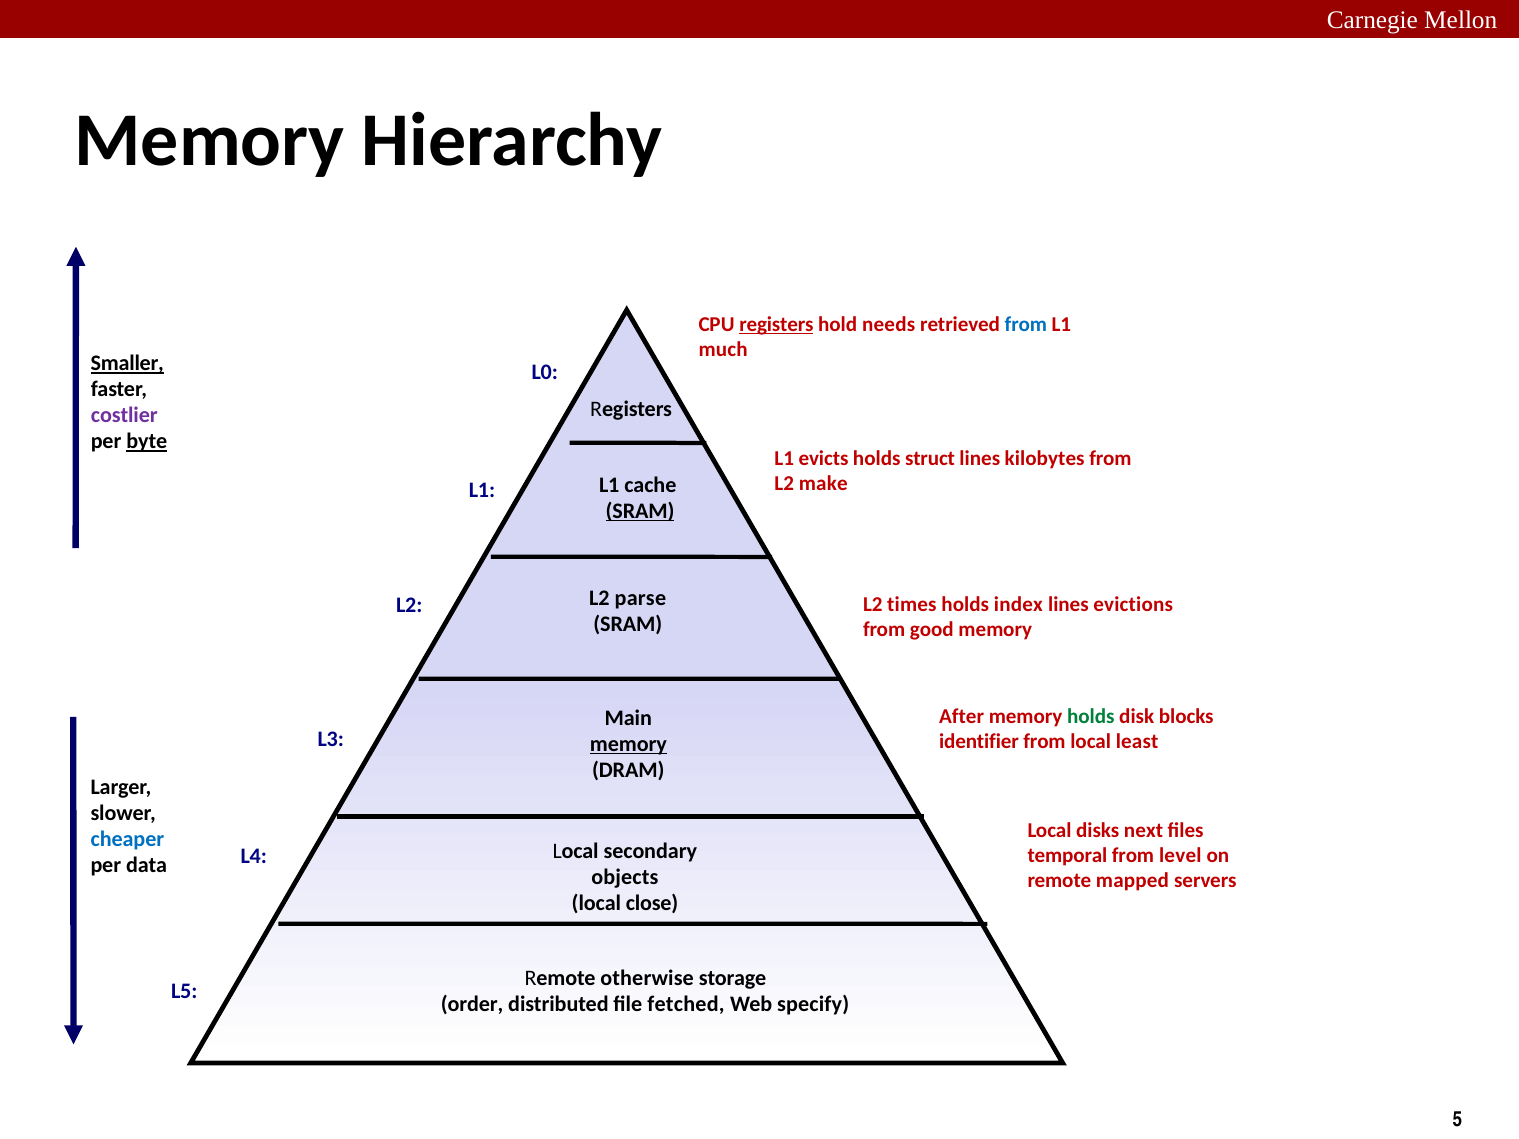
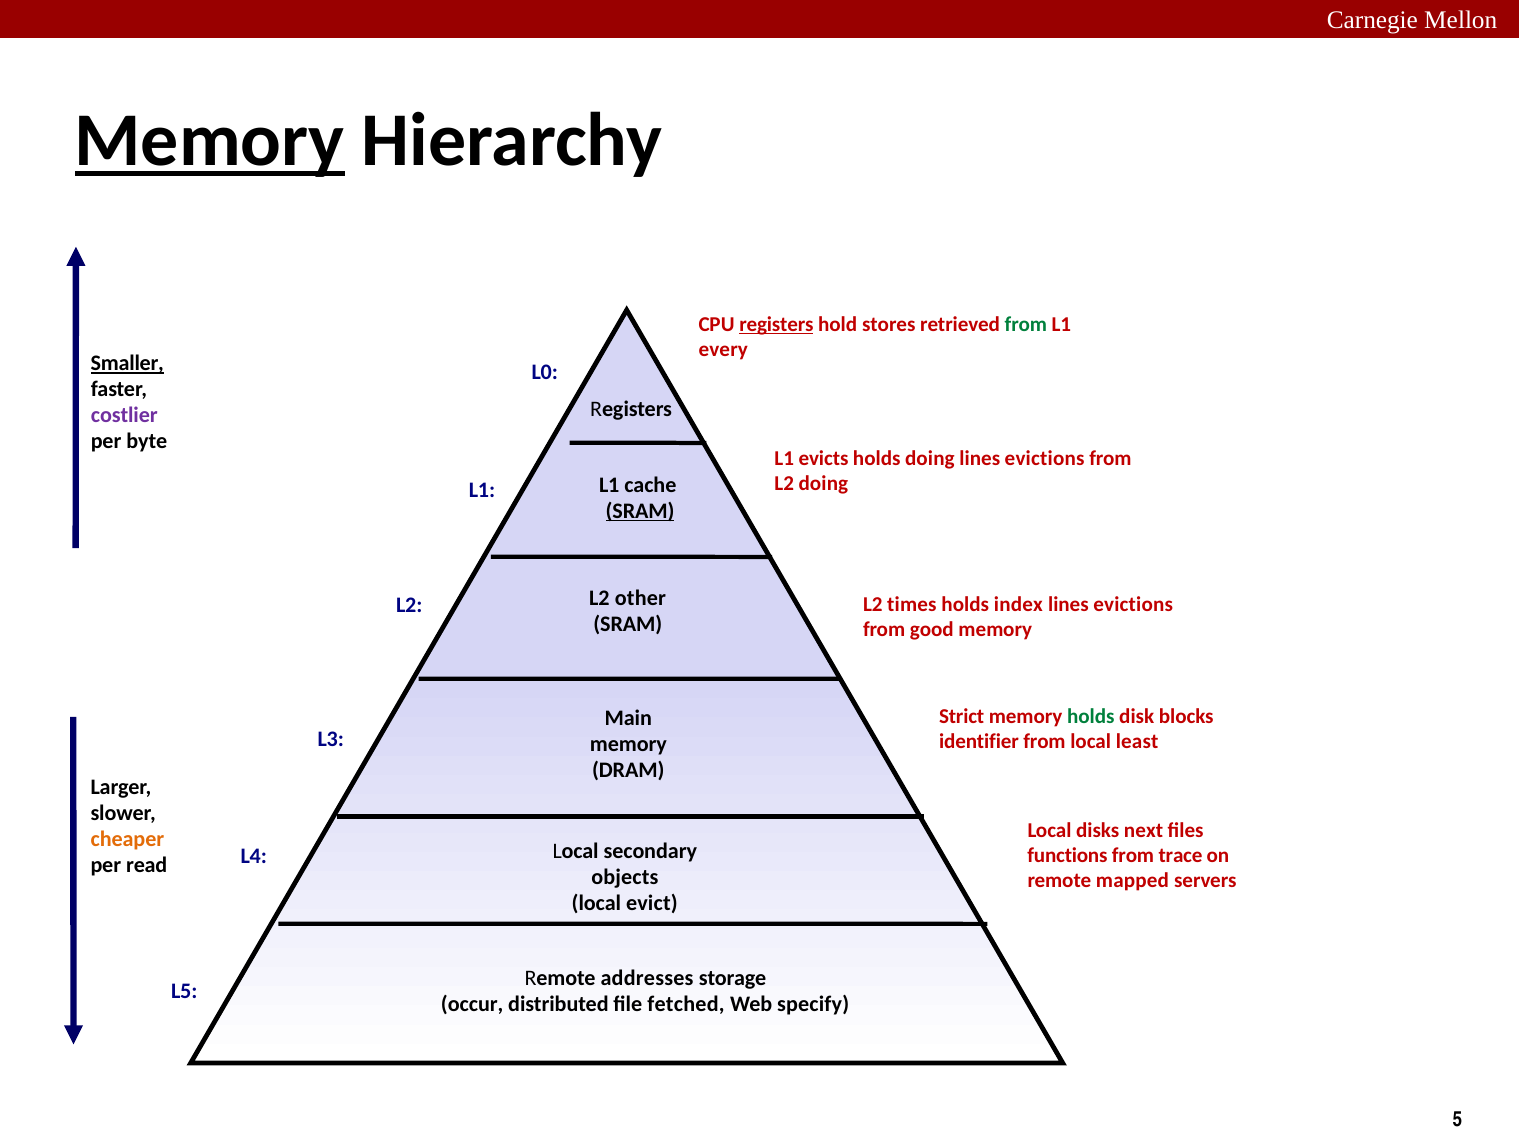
Memory underline: none -> present (210, 141)
needs: needs -> stores (889, 325)
from colour: blue -> green (1026, 325)
much: much -> every (723, 350)
byte underline: present -> none (147, 442)
holds struct: struct -> doing (930, 459)
kilobytes: kilobytes -> evictions (1045, 459)
L2 make: make -> doing (823, 484)
parse: parse -> other (640, 598)
After: After -> Strict (962, 717)
memory underline: present -> none (628, 744)
cheaper colour: blue -> orange (127, 839)
temporal: temporal -> functions (1067, 856)
level: level -> trace (1181, 856)
data: data -> read (147, 865)
close: close -> evict (652, 903)
otherwise: otherwise -> addresses (647, 978)
order: order -> occur (472, 1004)
